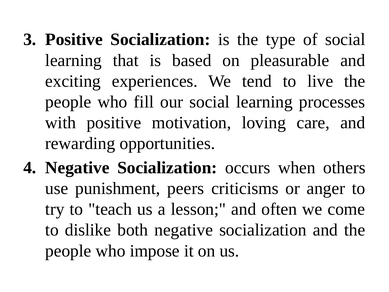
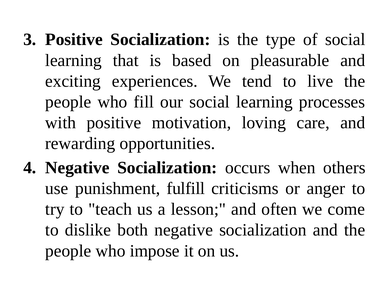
peers: peers -> fulfill (186, 188)
